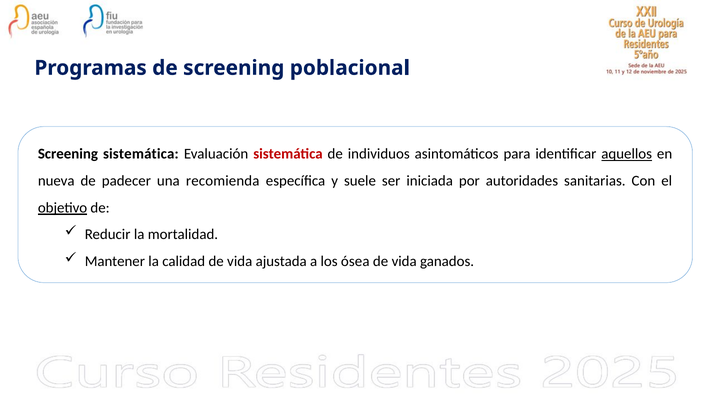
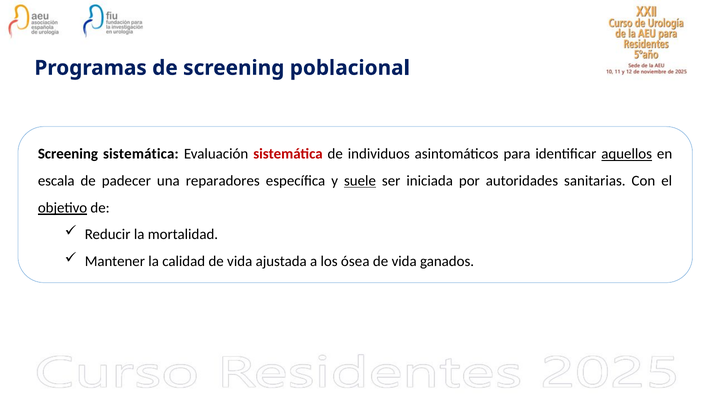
nueva: nueva -> escala (56, 181)
recomienda: recomienda -> reparadores (223, 181)
suele underline: none -> present (360, 181)
